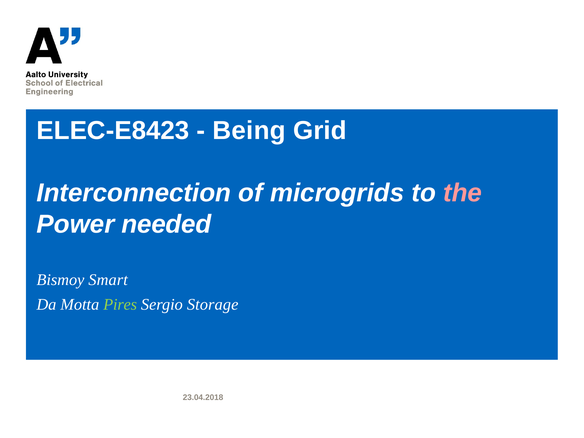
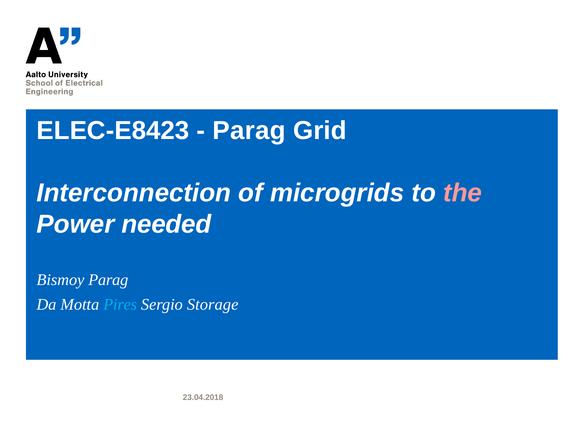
Being: Being -> Parag (249, 131)
Bismoy Smart: Smart -> Parag (108, 280)
Pires colour: light green -> light blue (120, 305)
